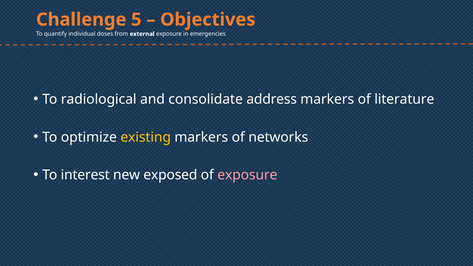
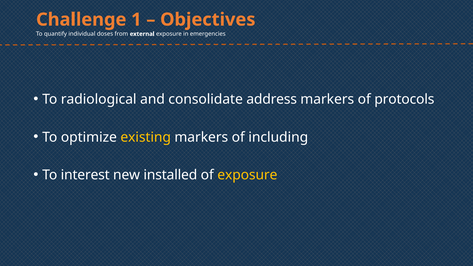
5: 5 -> 1 (136, 20)
literature: literature -> protocols (404, 99)
networks: networks -> including (278, 137)
exposed: exposed -> installed (170, 175)
exposure colour: pink -> yellow (247, 175)
